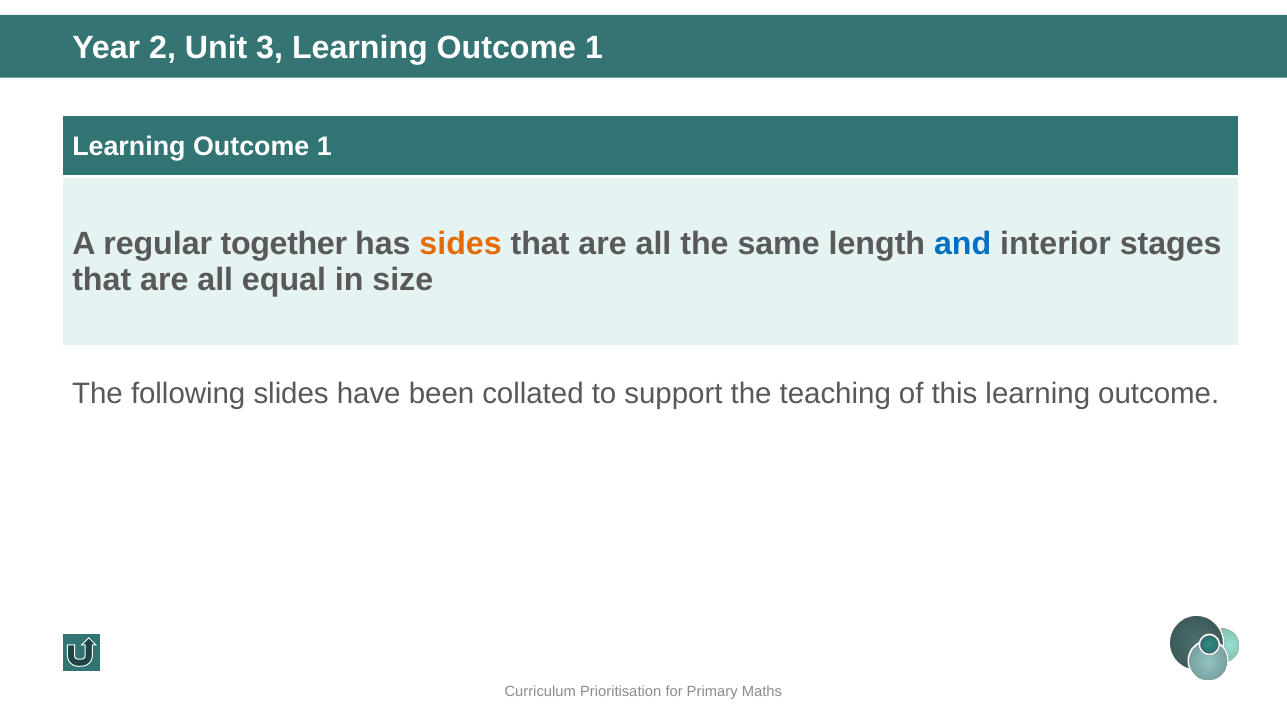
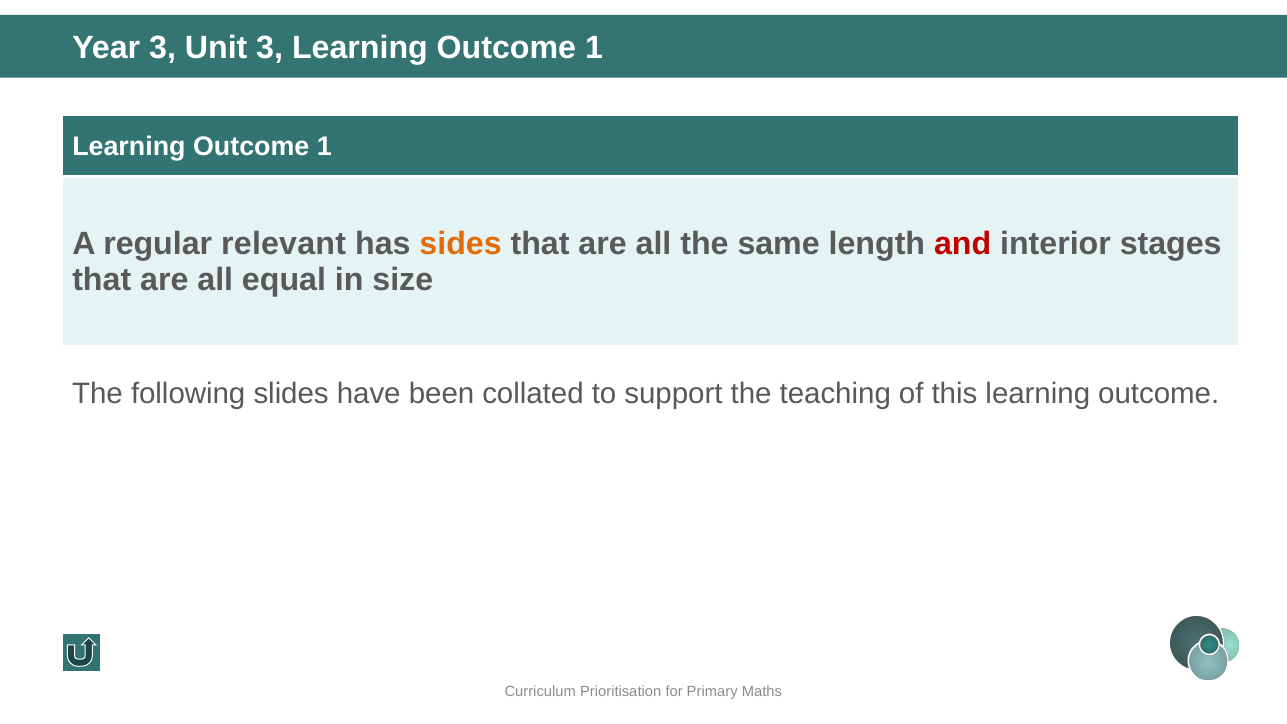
Year 2: 2 -> 3 (163, 48)
together: together -> relevant (284, 244)
and colour: blue -> red (963, 244)
